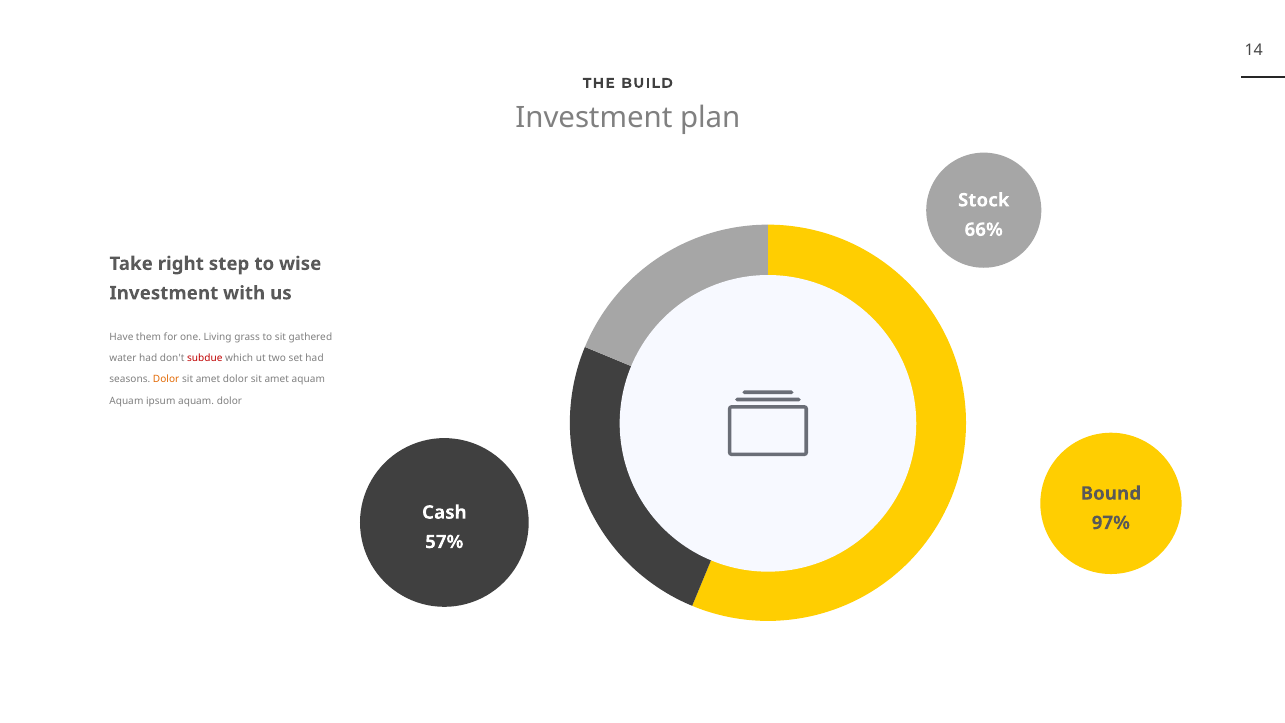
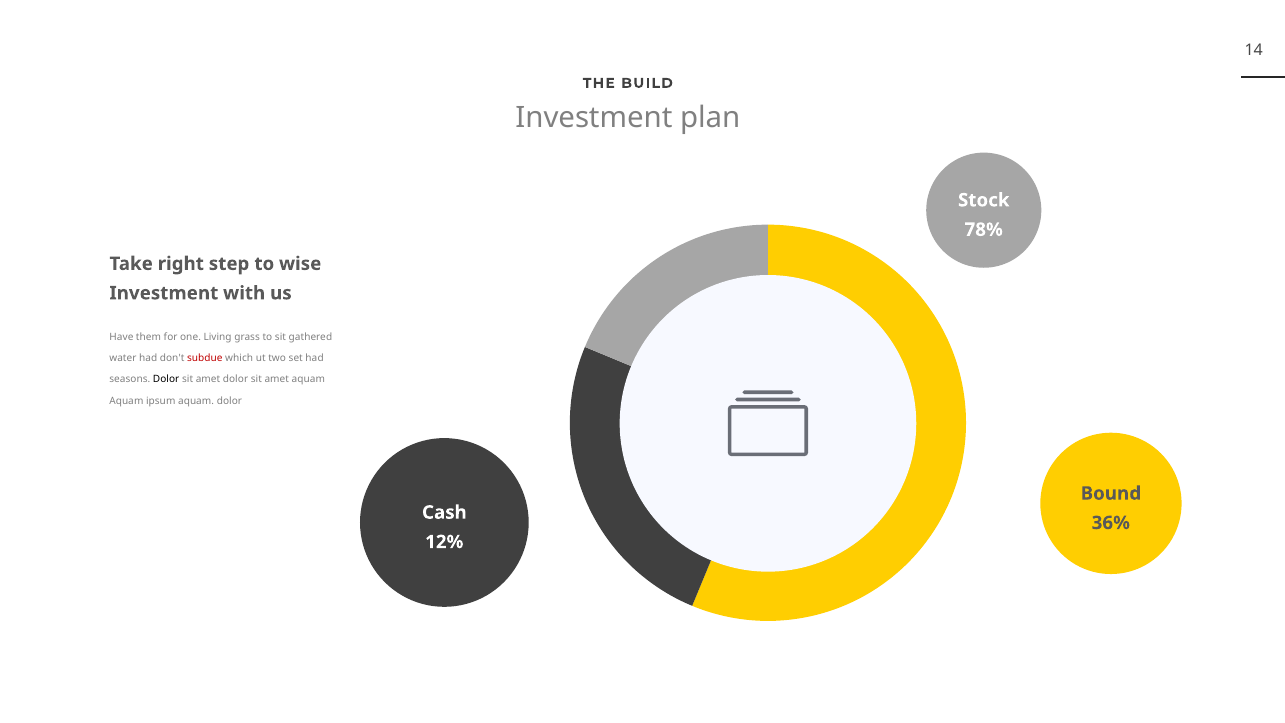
66%: 66% -> 78% (984, 230)
Dolor colour: orange -> black (166, 379)
97%: 97% -> 36% (1111, 523)
57%: 57% -> 12% (444, 542)
